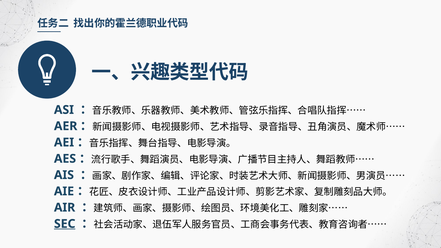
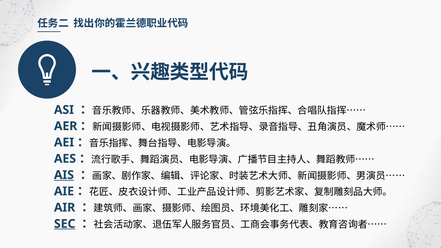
AIS underline: none -> present (64, 175)
